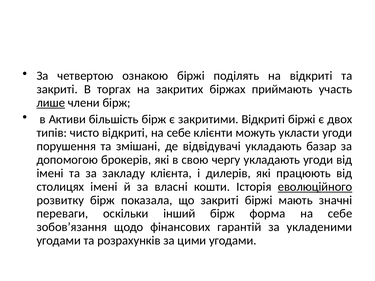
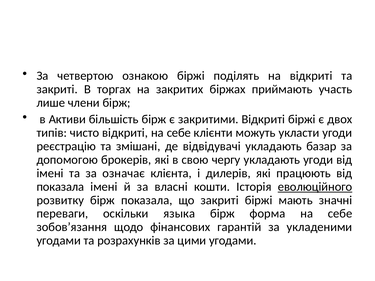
лише underline: present -> none (51, 103)
порушення: порушення -> реєстрацію (66, 146)
закладу: закладу -> означає (124, 173)
столицях: столицях -> показала (60, 187)
інший: інший -> языка (179, 214)
